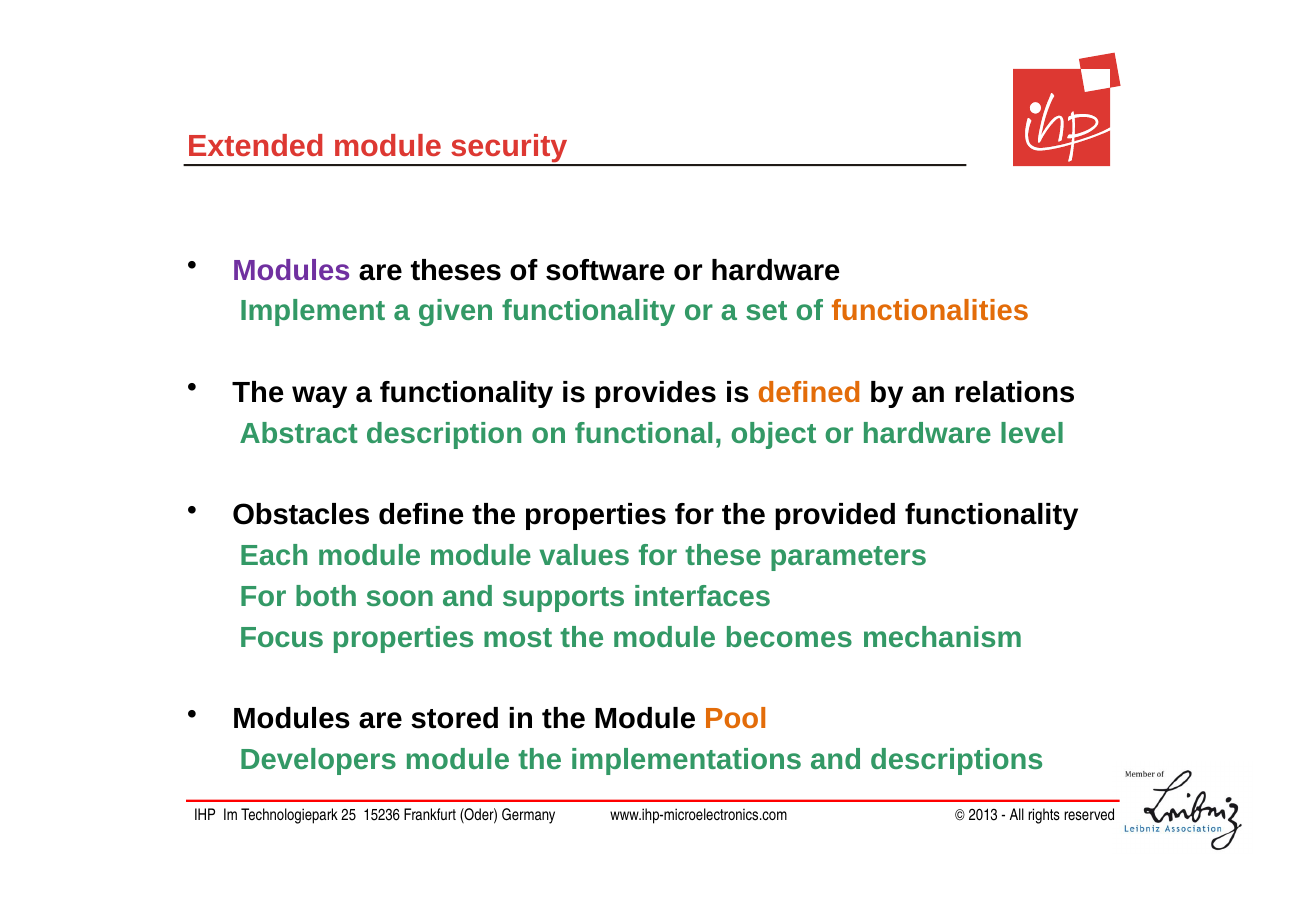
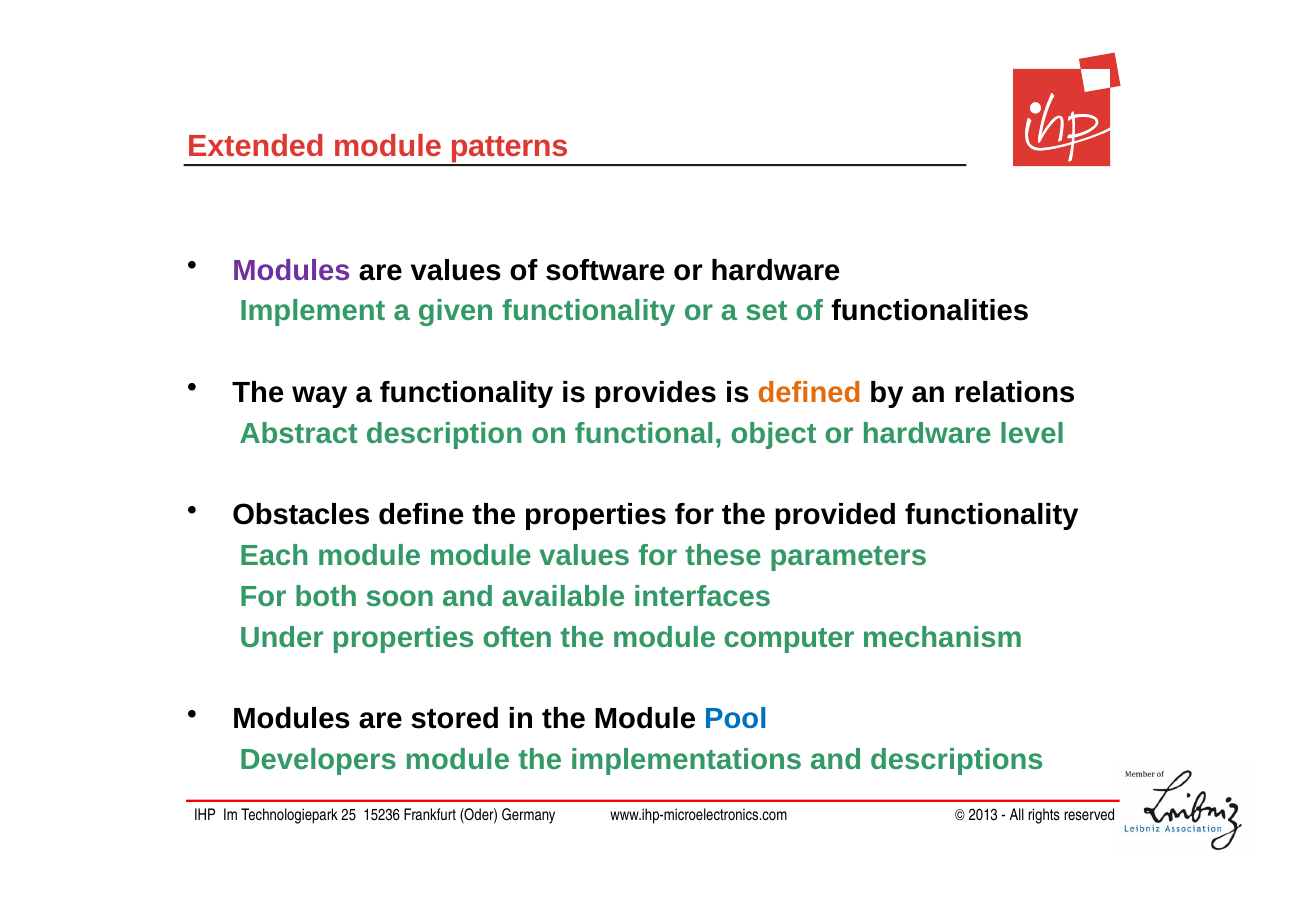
security: security -> patterns (509, 146)
are theses: theses -> values (456, 271)
functionalities colour: orange -> black (930, 311)
supports: supports -> available (564, 597)
Focus: Focus -> Under (282, 638)
most: most -> often (518, 638)
becomes: becomes -> computer (789, 638)
Pool colour: orange -> blue (736, 720)
